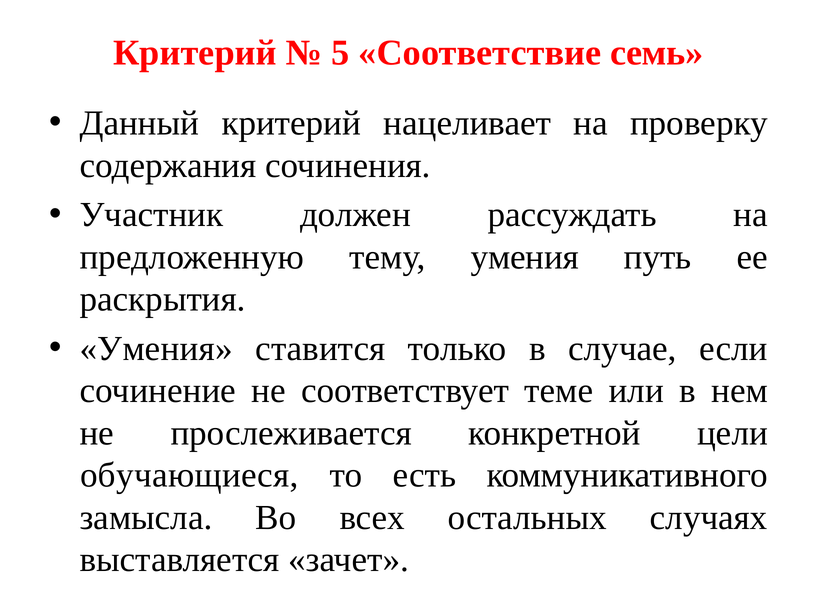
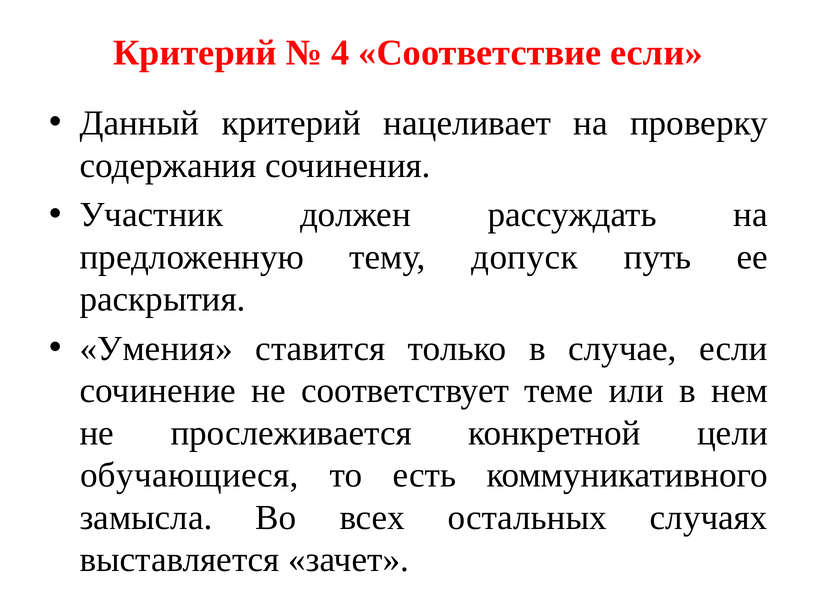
5: 5 -> 4 (340, 53)
Соответствие семь: семь -> если (657, 53)
тему умения: умения -> допуск (524, 257)
